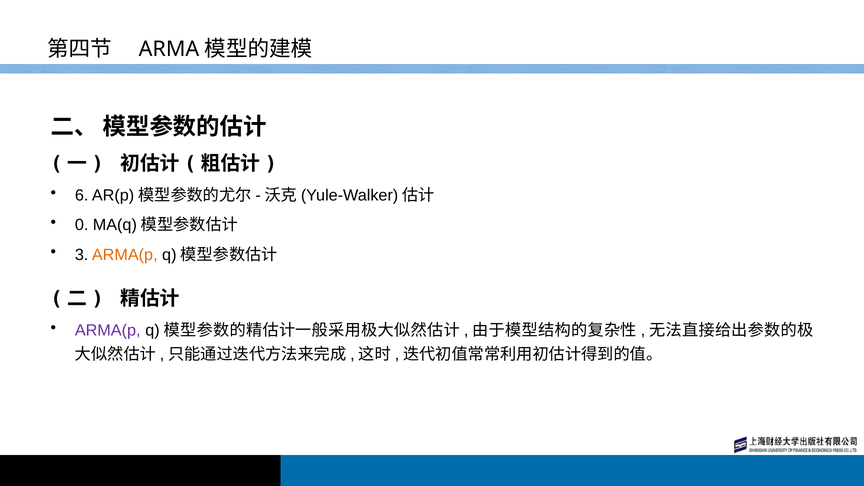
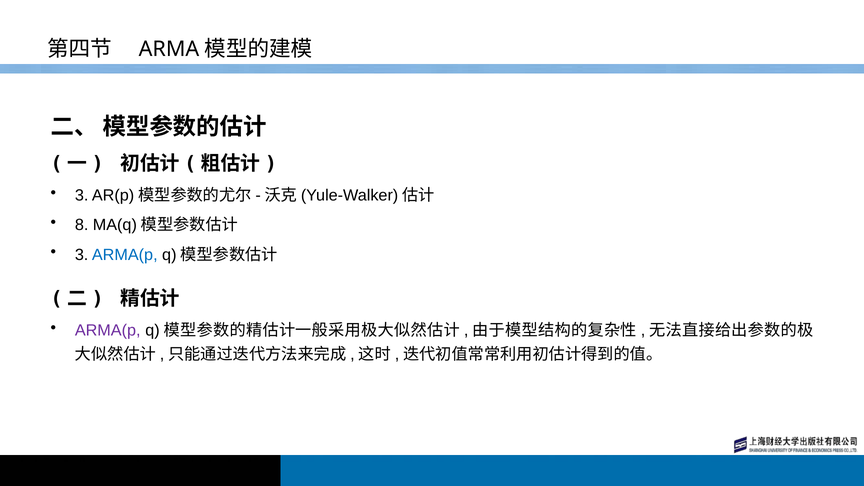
6: 6 -> 3 (82, 195)
0: 0 -> 8 (82, 225)
ARMA(p colour: orange -> blue (125, 255)
